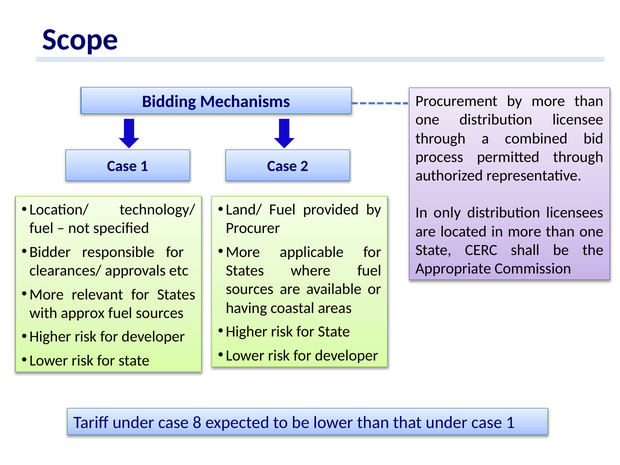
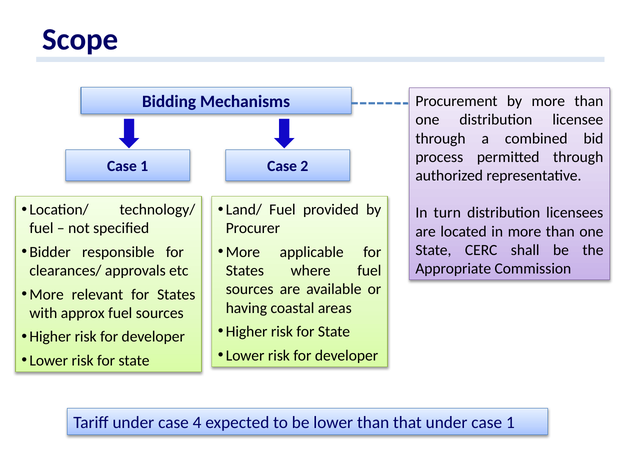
only: only -> turn (447, 213)
8: 8 -> 4 (197, 423)
